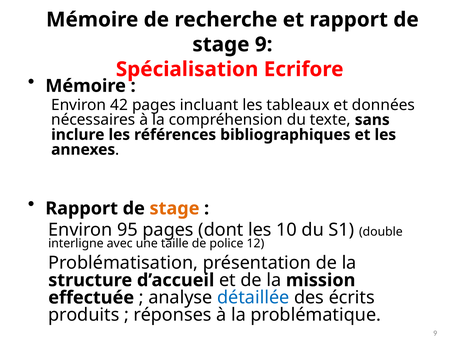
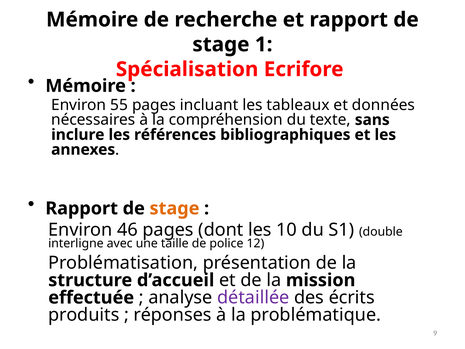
stage 9: 9 -> 1 (264, 44)
42: 42 -> 55 (119, 105)
95: 95 -> 46 (127, 230)
détaillée colour: blue -> purple (253, 297)
